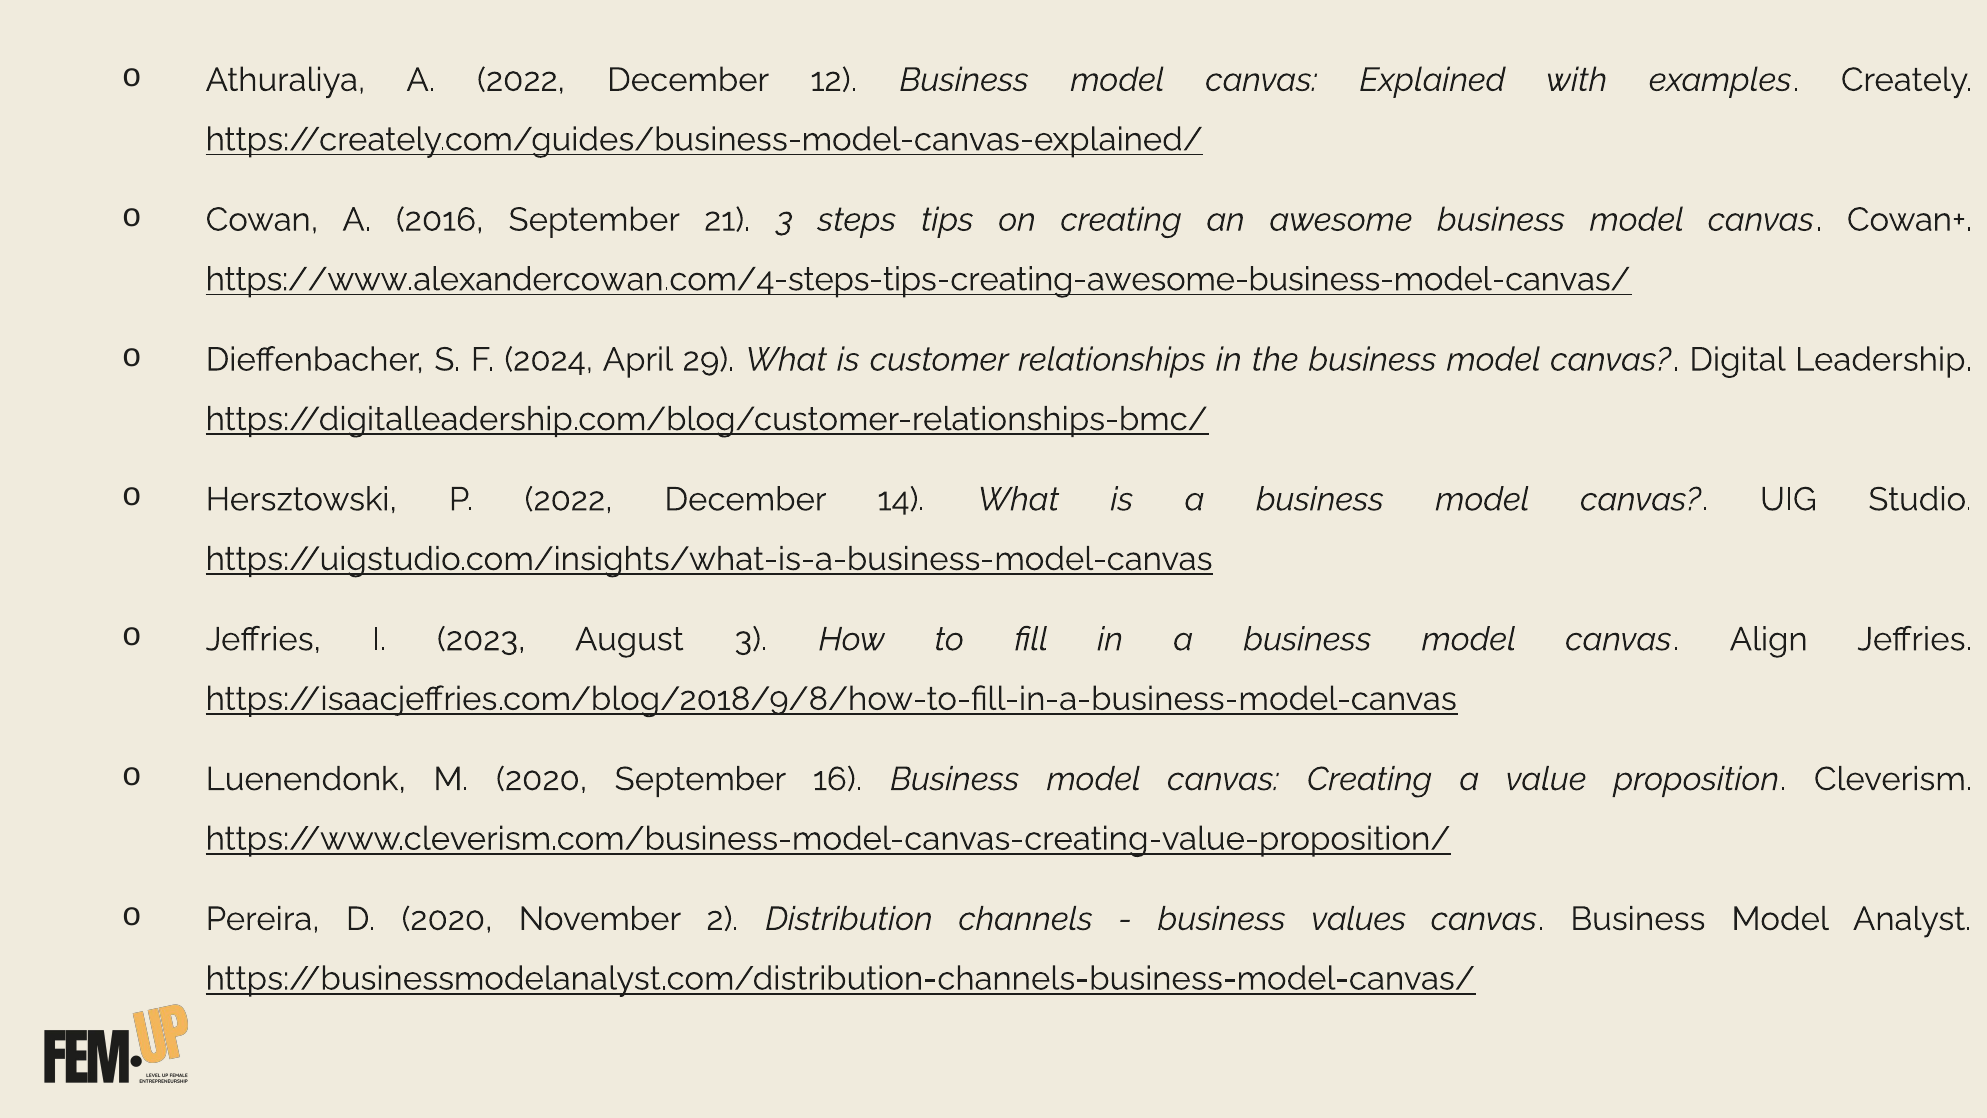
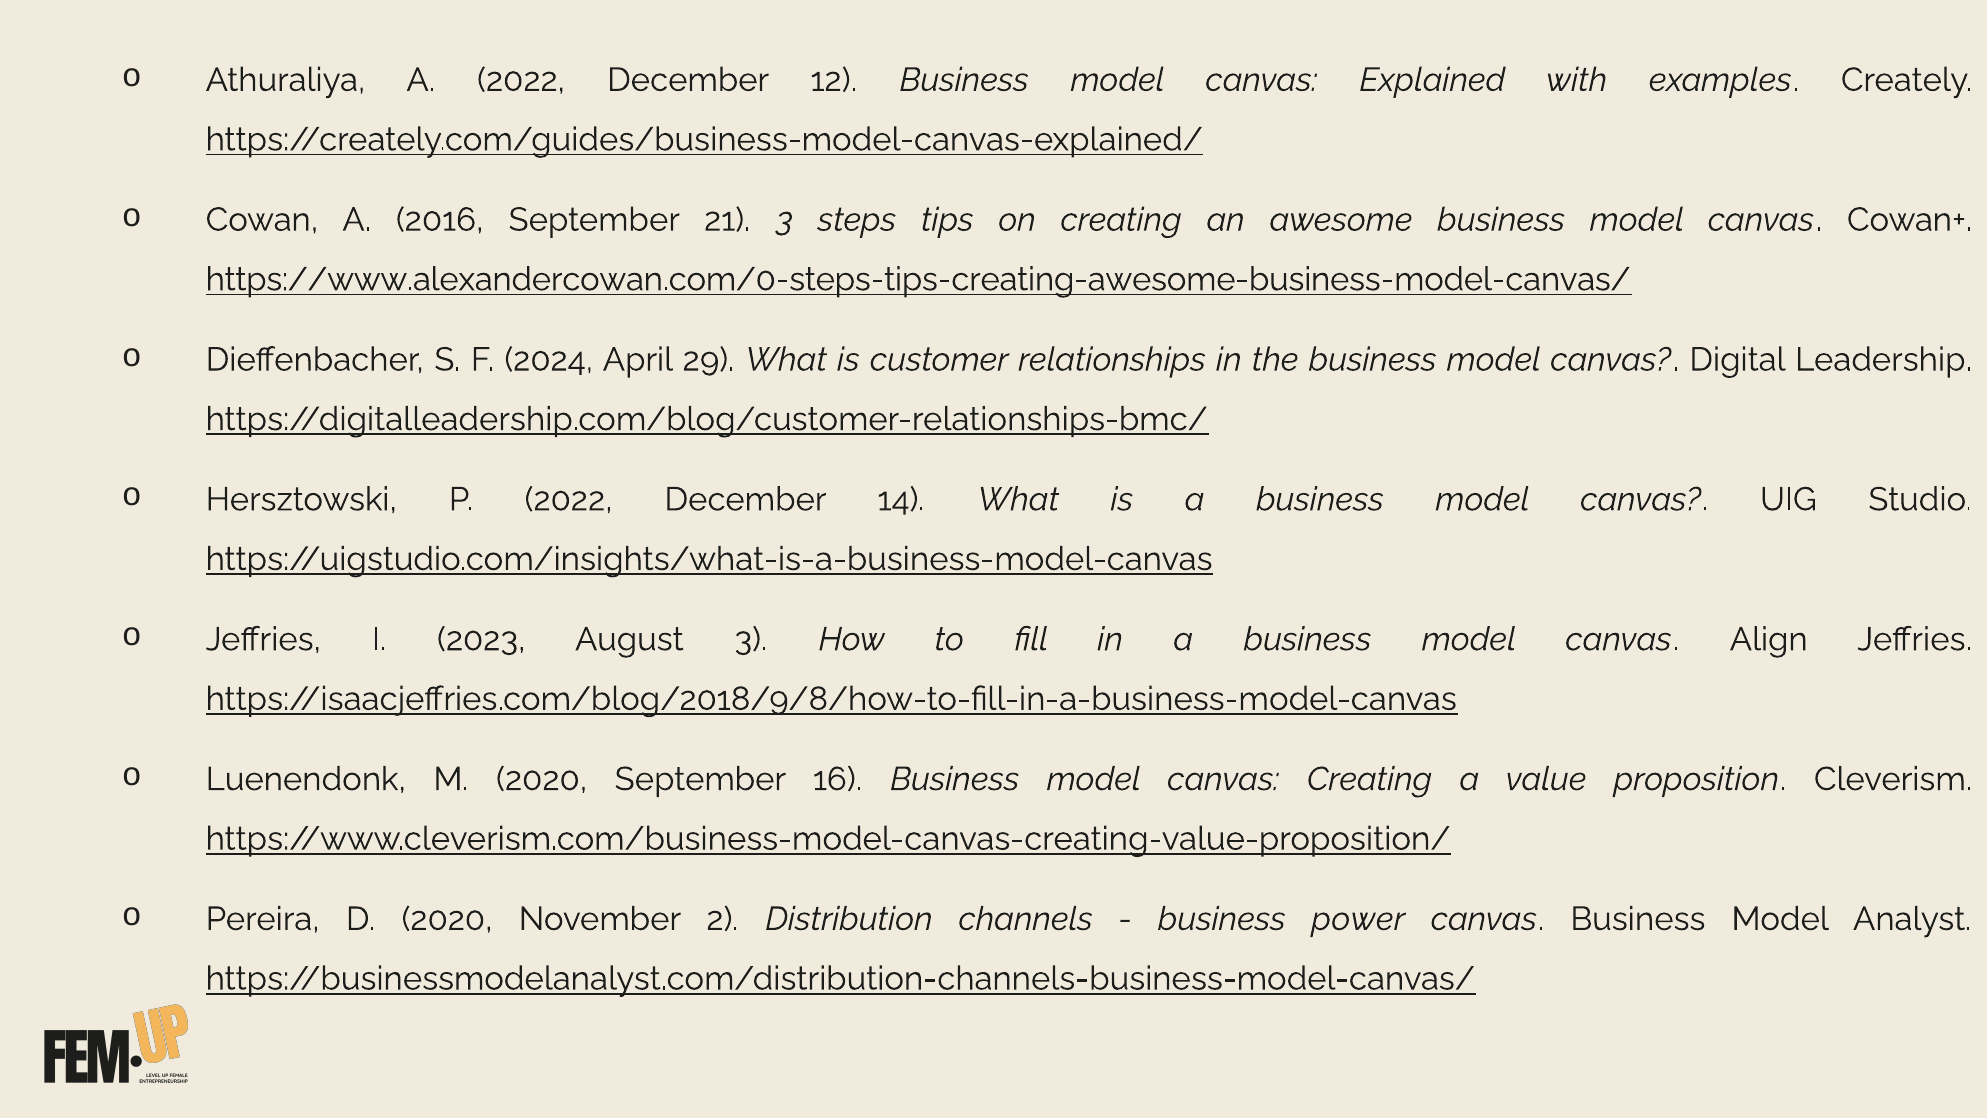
https://www.alexandercowan.com/4-steps-tips-creating-awesome-business-model-canvas/: https://www.alexandercowan.com/4-steps-tips-creating-awesome-business-model-canvas/ -> https://www.alexandercowan.com/0-steps-tips-creating-awesome-business-model-canvas/ (918, 279)
values: values -> power (1358, 919)
